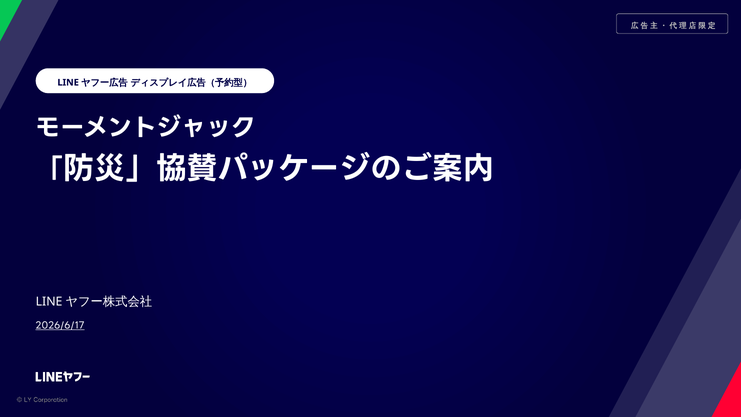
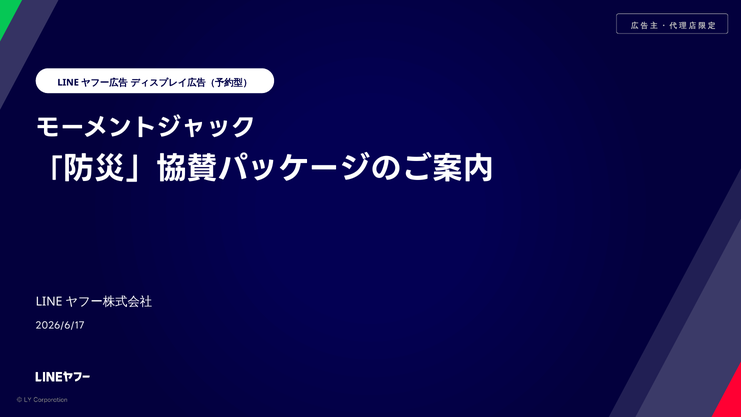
2026/6/17 underline: present -> none (60, 326)
